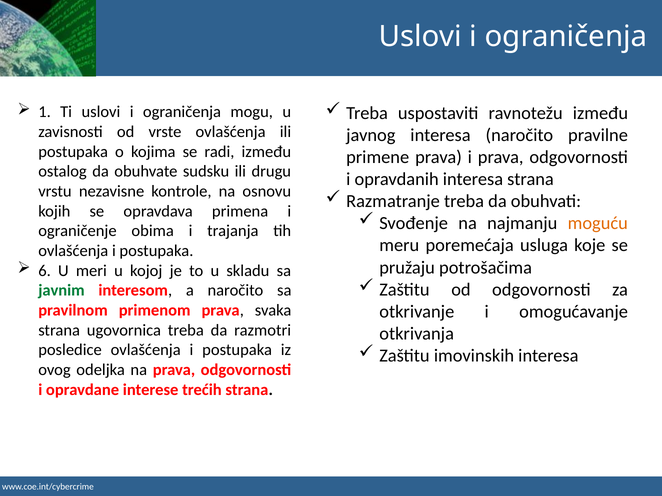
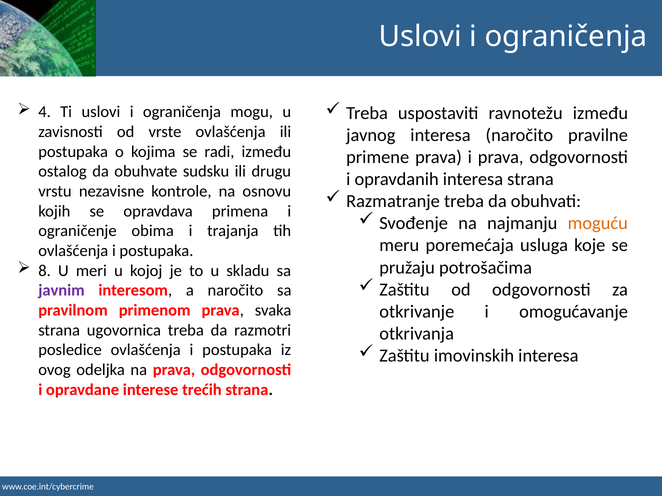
1: 1 -> 4 (45, 112)
6: 6 -> 8 (45, 271)
javnim colour: green -> purple (61, 291)
